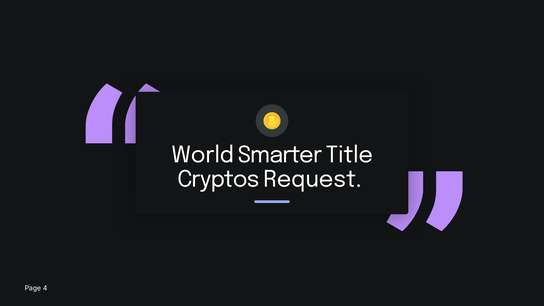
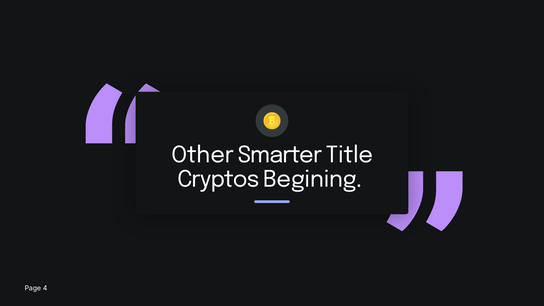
World: World -> Other (203, 155)
Request: Request -> Begining (313, 179)
